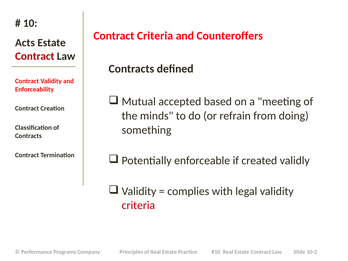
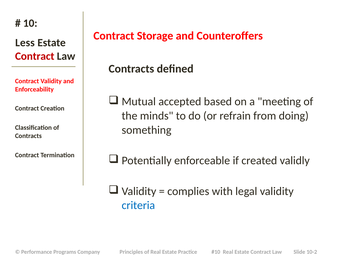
Contract Criteria: Criteria -> Storage (155, 36)
Acts: Acts -> Less (25, 43)
criteria colour: red -> blue (138, 205)
